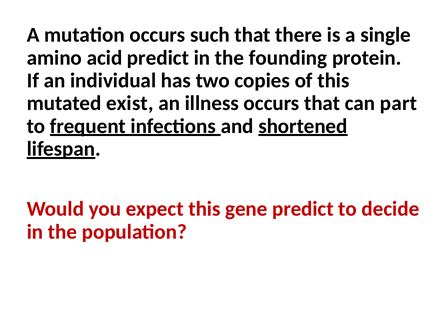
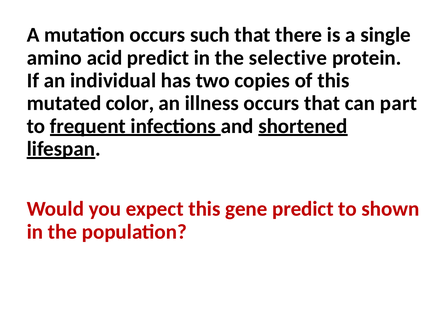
founding: founding -> selective (288, 58)
exist: exist -> color (130, 103)
decide: decide -> shown (390, 209)
